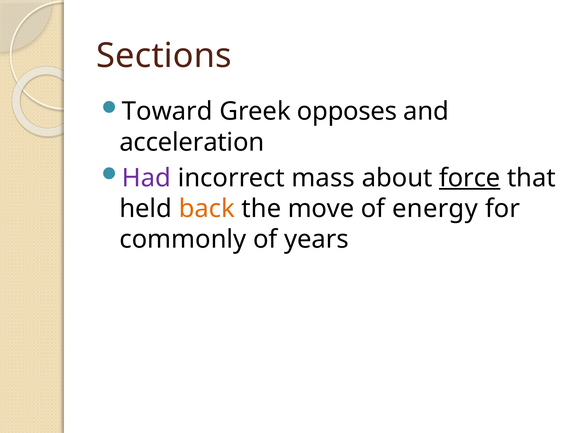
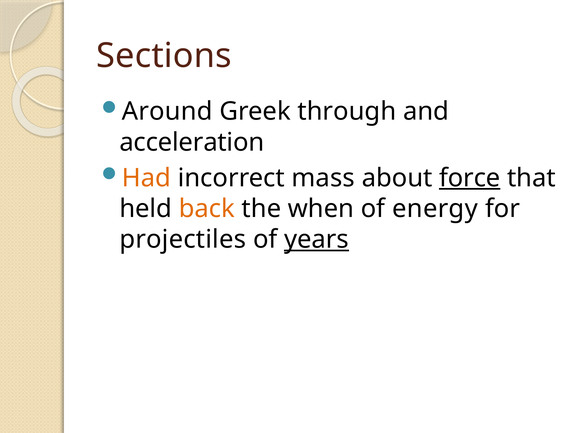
Toward: Toward -> Around (167, 111)
opposes: opposes -> through (347, 111)
Had colour: purple -> orange (147, 178)
move: move -> when (321, 209)
commonly: commonly -> projectiles (183, 239)
years underline: none -> present (316, 239)
